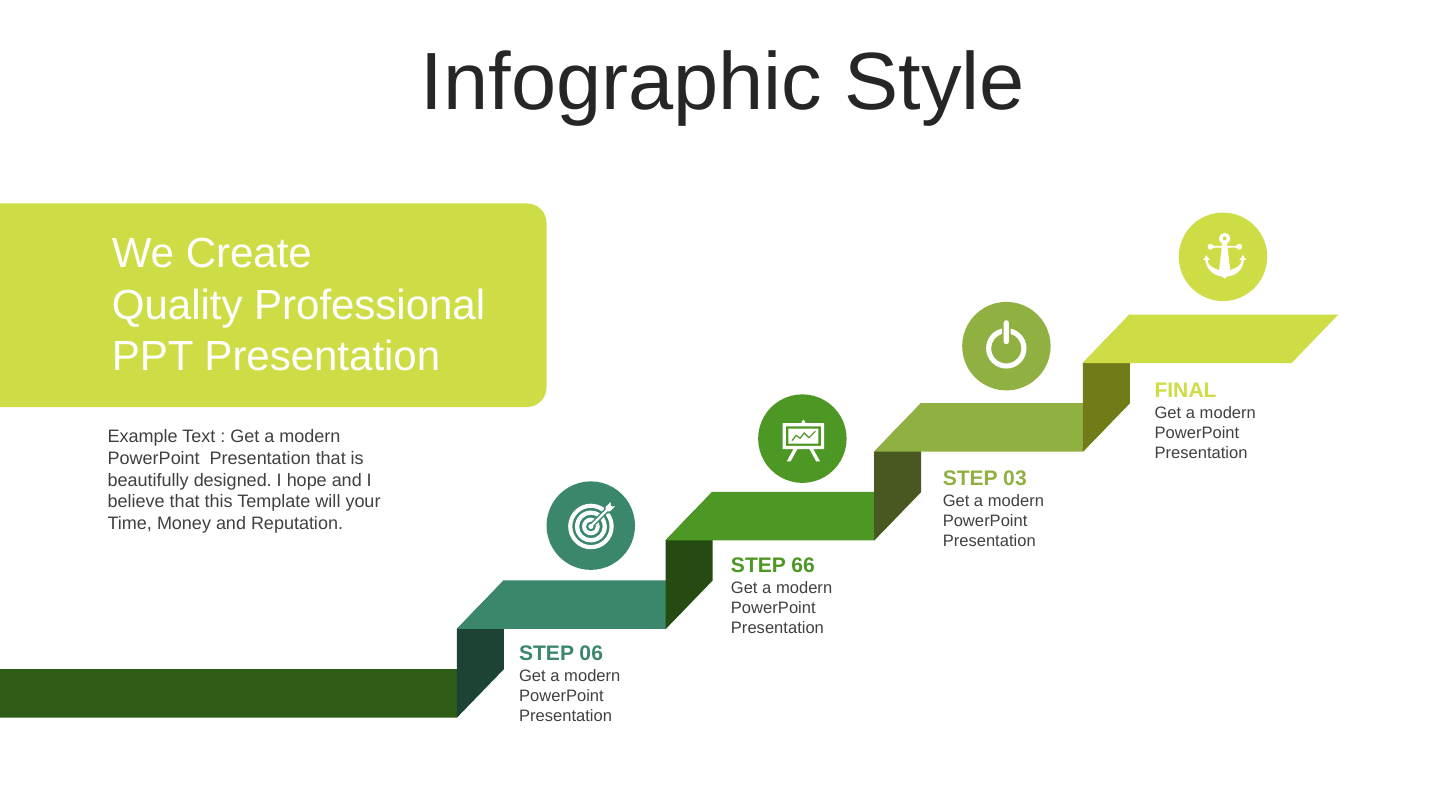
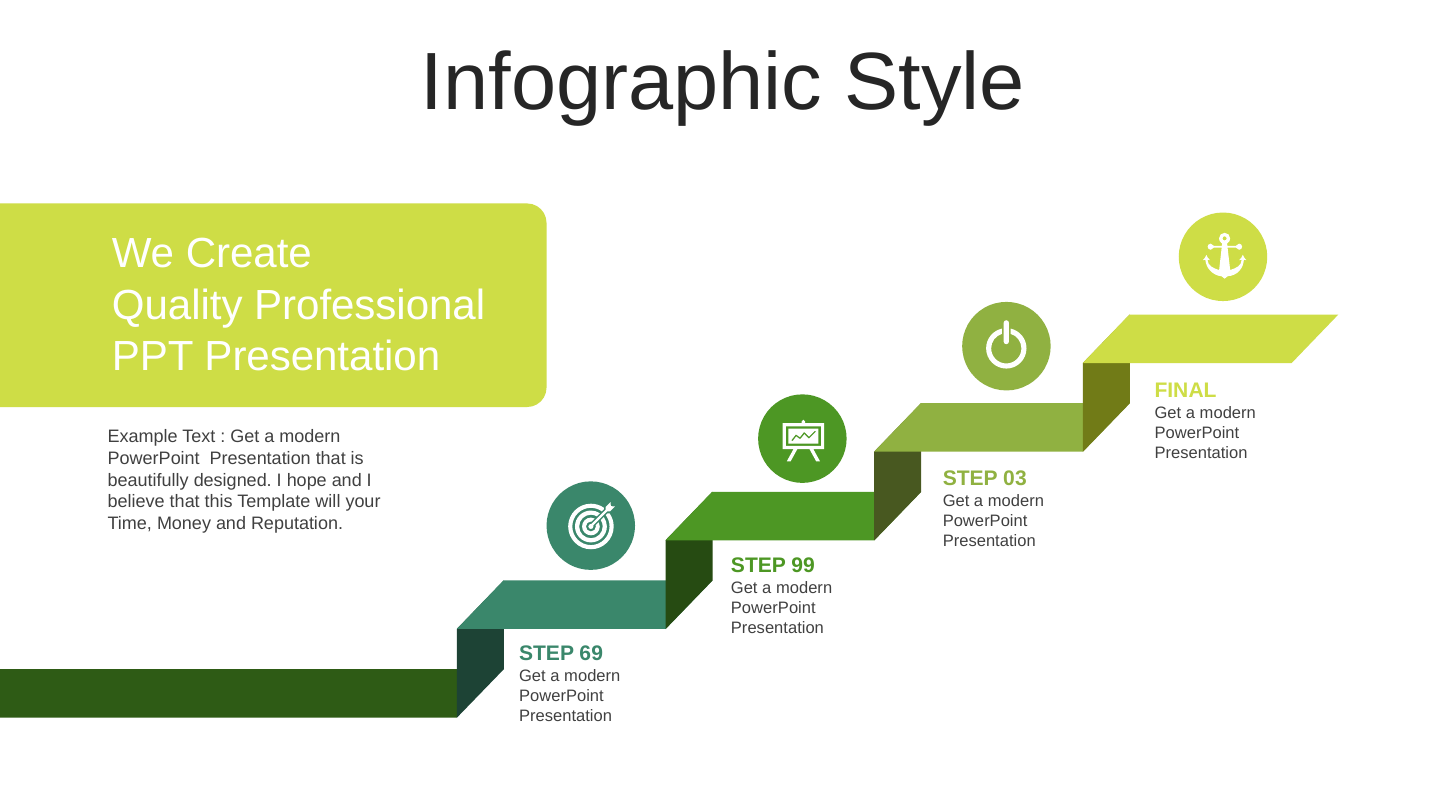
66: 66 -> 99 (803, 566)
06: 06 -> 69 (591, 653)
